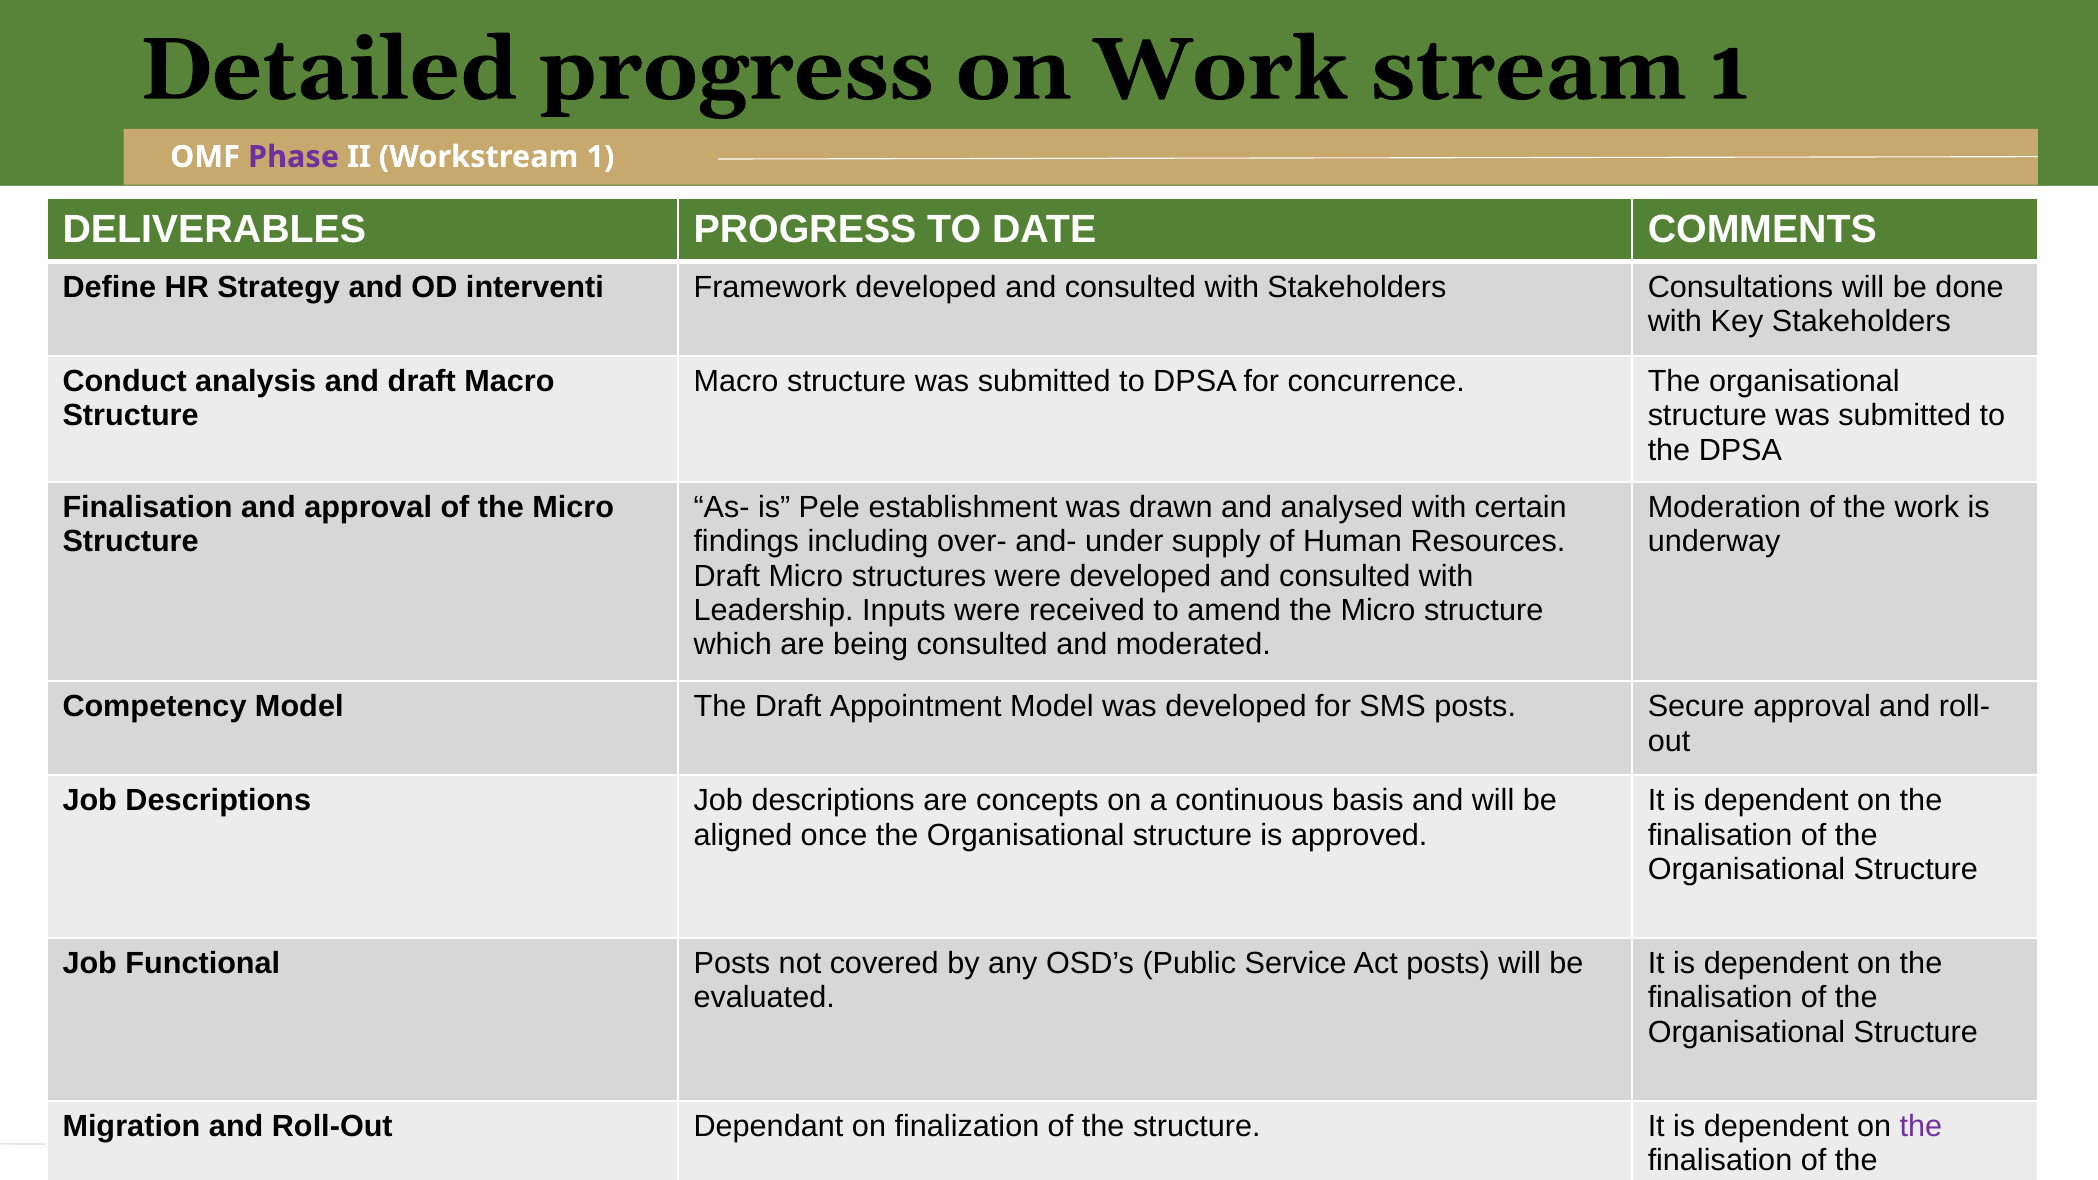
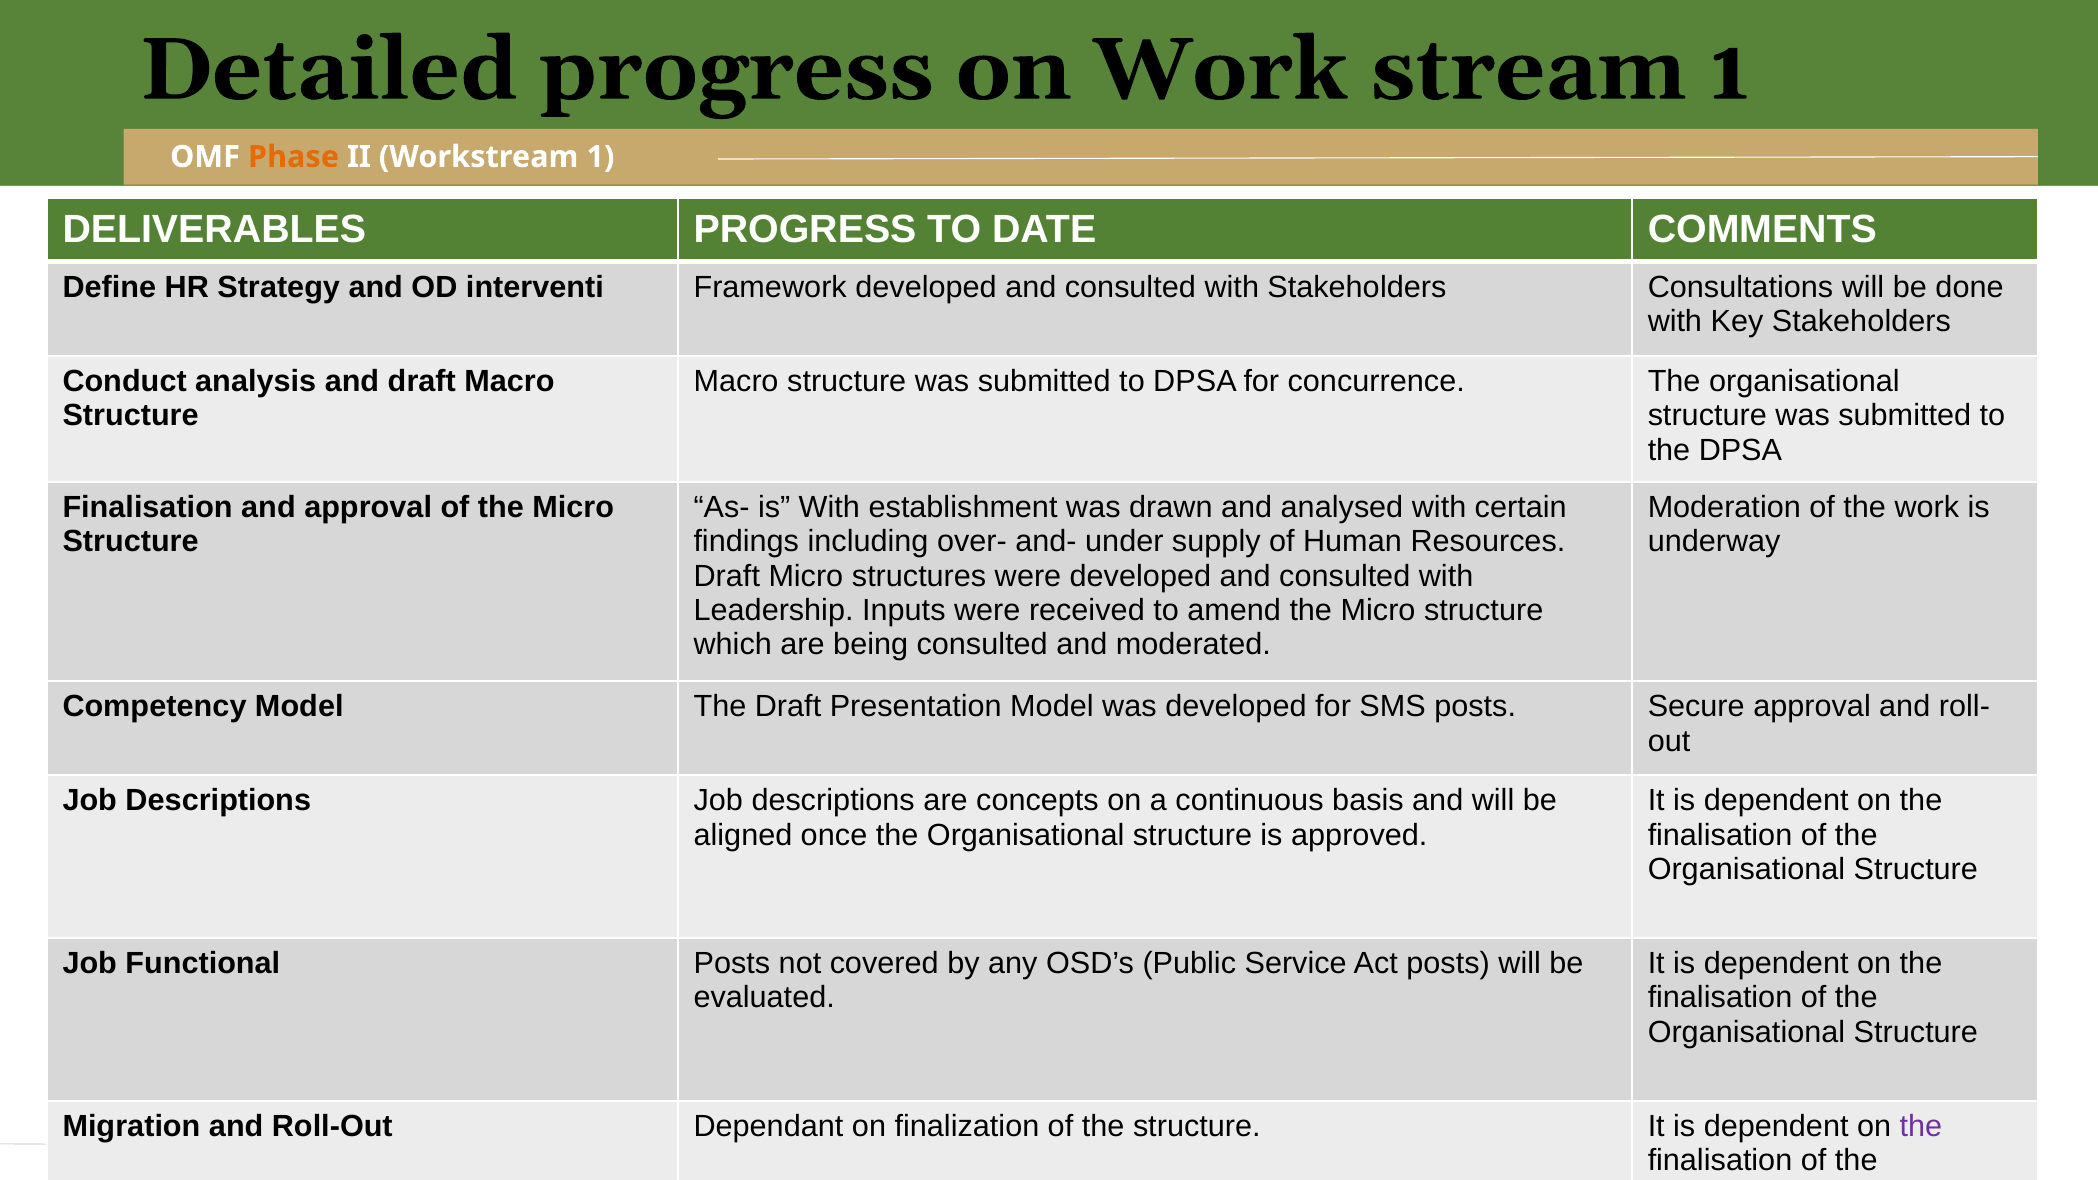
Phase colour: purple -> orange (294, 157)
is Pele: Pele -> With (829, 507)
Appointment: Appointment -> Presentation (916, 707)
